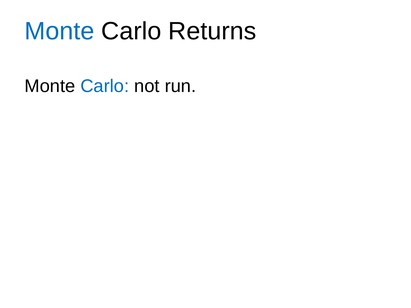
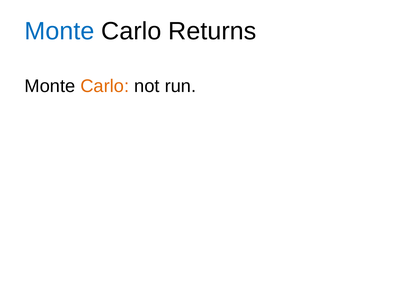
Carlo colour: blue -> orange (105, 86)
